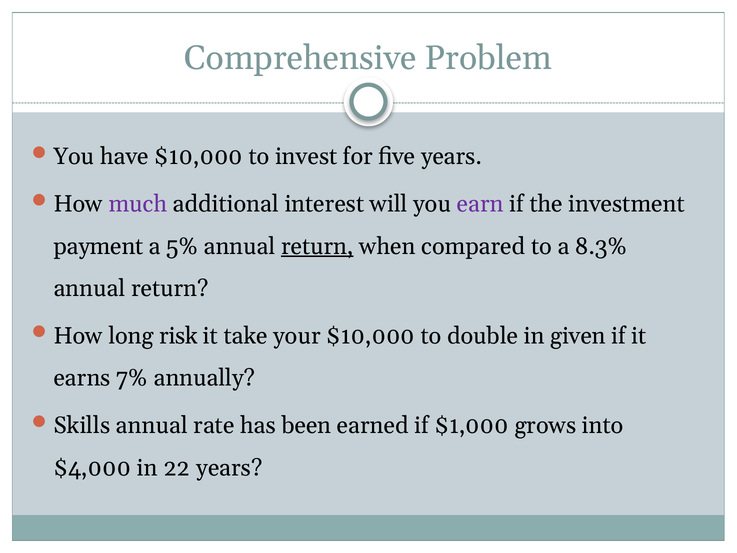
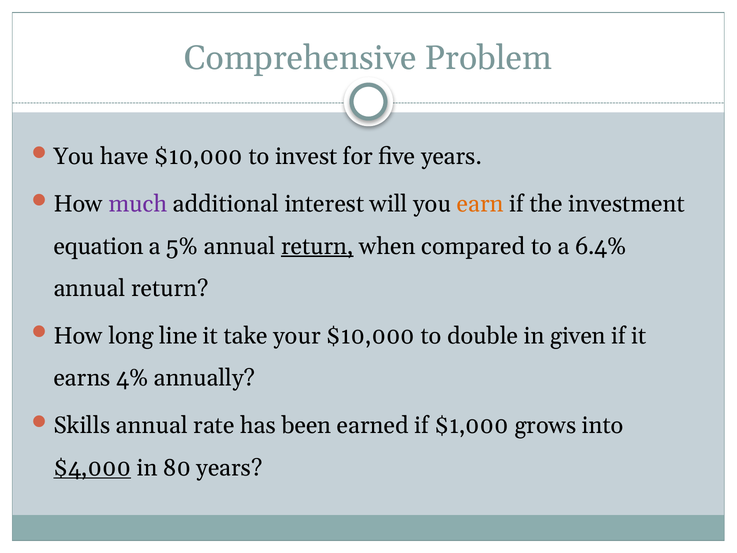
earn colour: purple -> orange (480, 204)
payment: payment -> equation (98, 246)
8.3%: 8.3% -> 6.4% (601, 246)
risk: risk -> line (178, 336)
7%: 7% -> 4% (132, 378)
$4,000 underline: none -> present (92, 468)
22: 22 -> 80 (177, 468)
